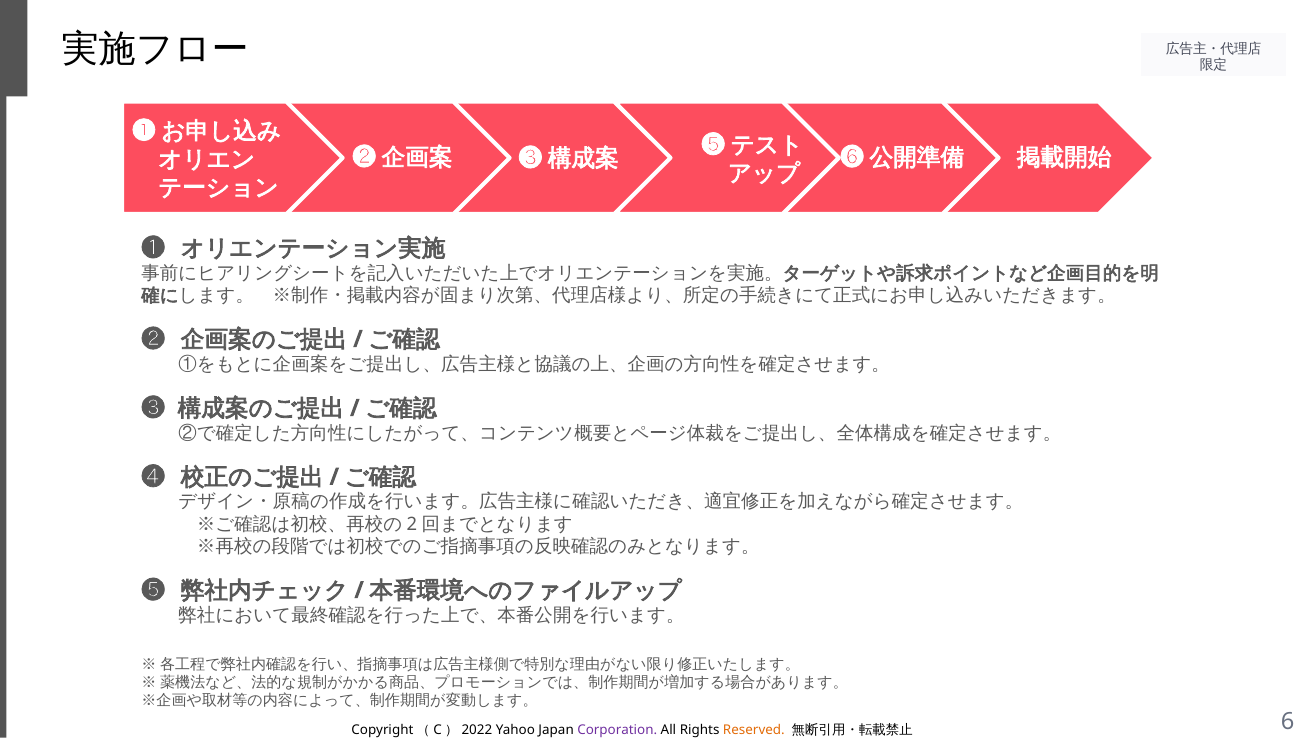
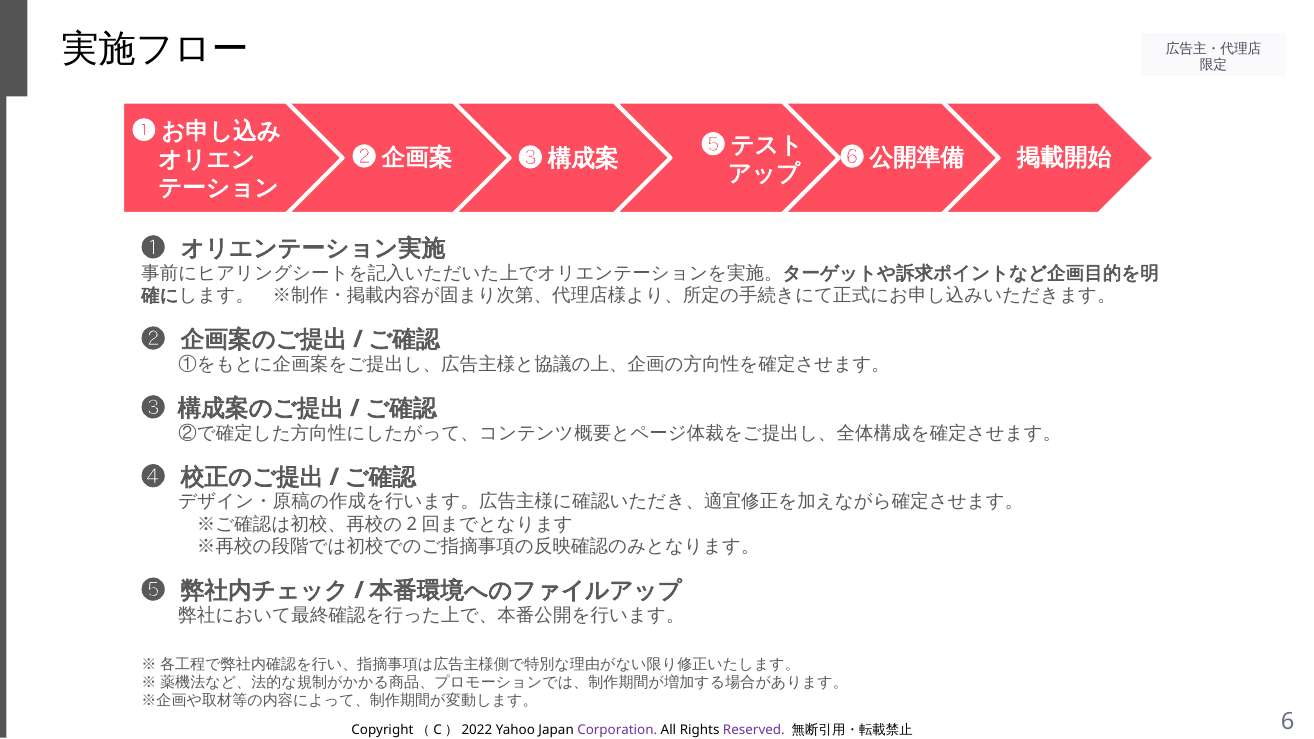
Reserved colour: orange -> purple (754, 730)
